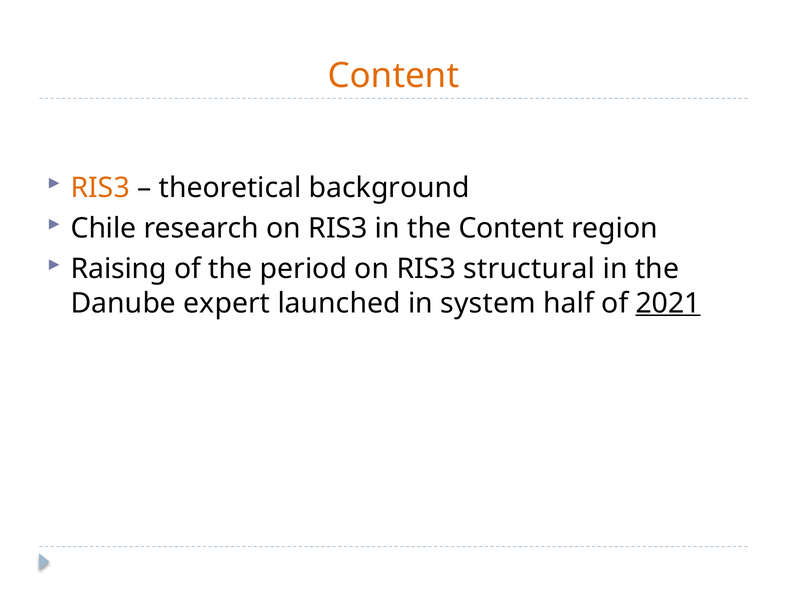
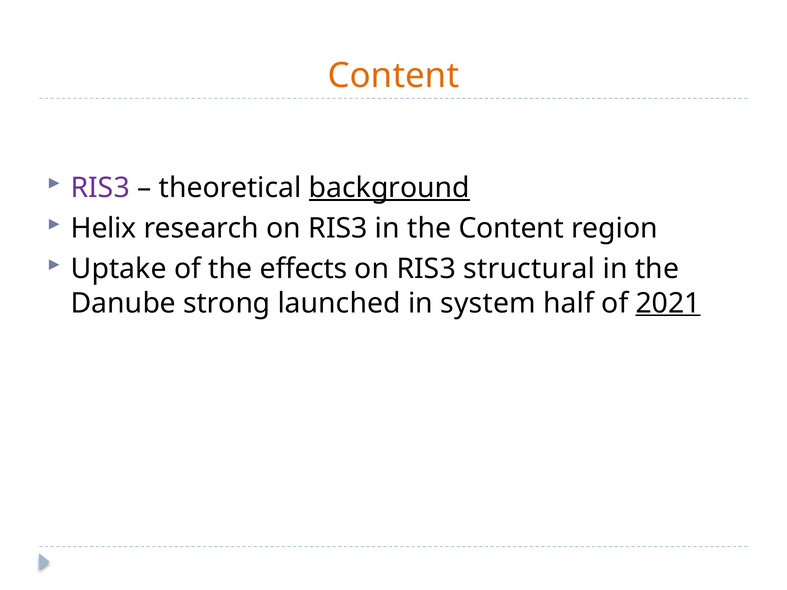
RIS3 colour: orange -> purple (100, 188)
background underline: none -> present (389, 188)
Chile: Chile -> Helix (104, 229)
Raising: Raising -> Uptake (119, 269)
period: period -> effects (304, 269)
expert: expert -> strong (227, 303)
